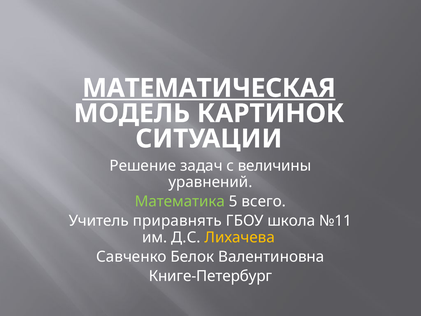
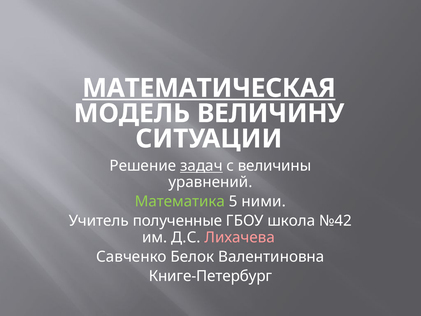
КАРТИНОК: КАРТИНОК -> ВЕЛИЧИНУ (271, 113)
задач underline: none -> present (201, 166)
всего: всего -> ними (264, 201)
приравнять: приравнять -> полученные (177, 221)
№11: №11 -> №42 (336, 221)
Лихачева colour: yellow -> pink (240, 237)
